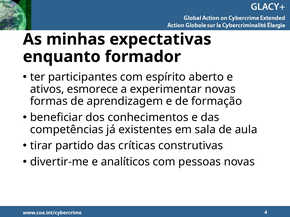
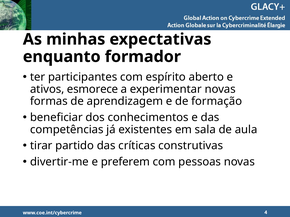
analíticos: analíticos -> preferem (125, 162)
